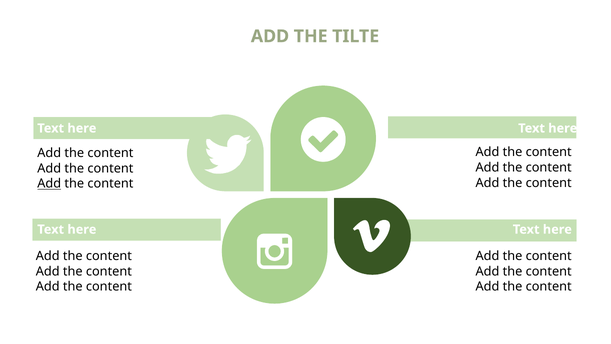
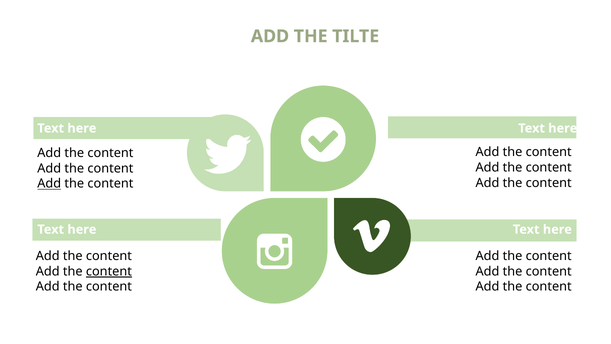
content underline: none -> present (109, 271)
